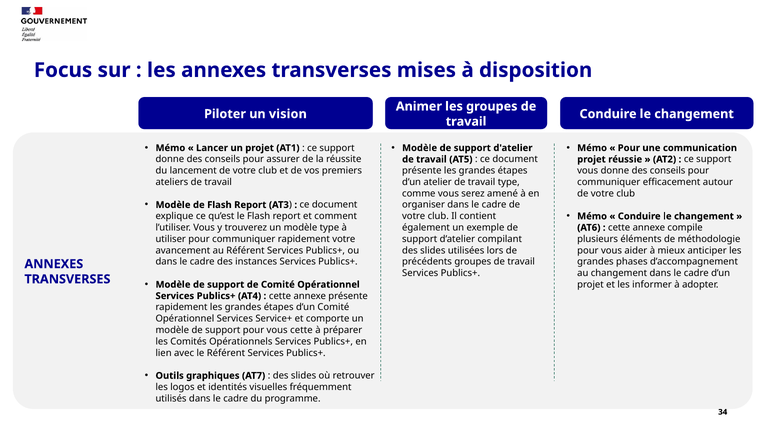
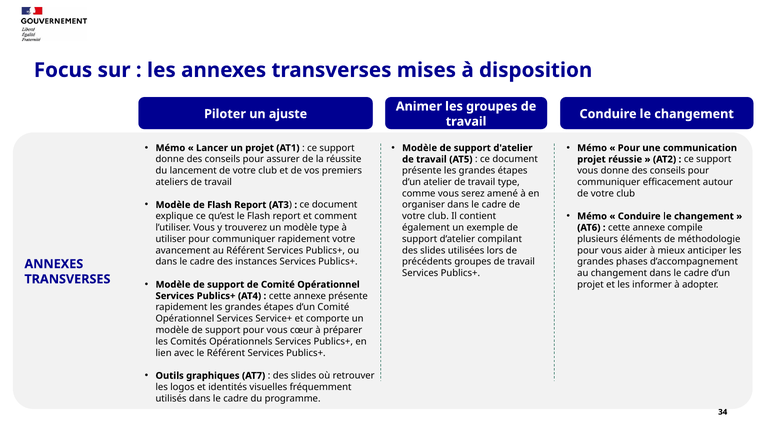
vision: vision -> ajuste (288, 114)
vous cette: cette -> cœur (302, 330)
